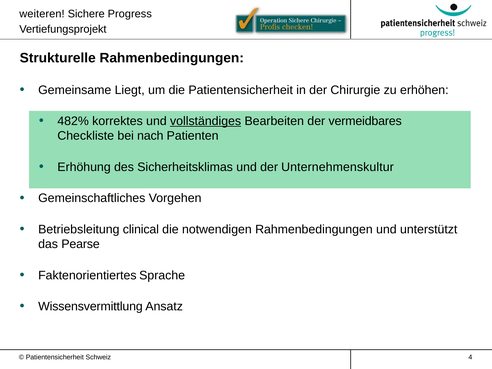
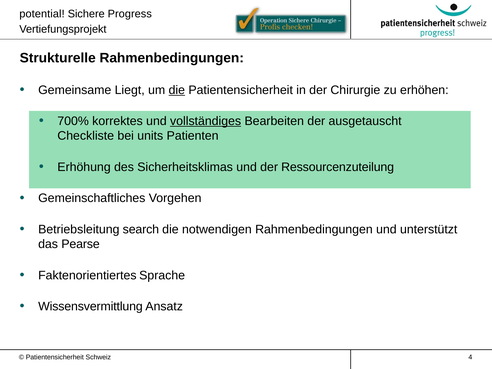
weiteren: weiteren -> potential (42, 14)
die underline: none -> present (177, 90)
482%: 482% -> 700% (73, 121)
vermeidbares: vermeidbares -> ausgetauscht (365, 121)
nach: nach -> units (150, 136)
Unternehmenskultur: Unternehmenskultur -> Ressourcenzuteilung (338, 167)
clinical: clinical -> search (141, 229)
